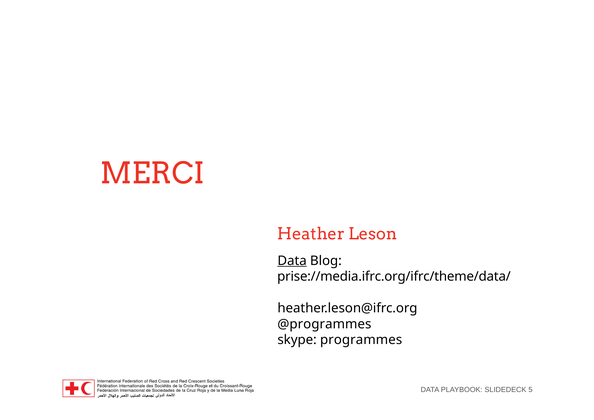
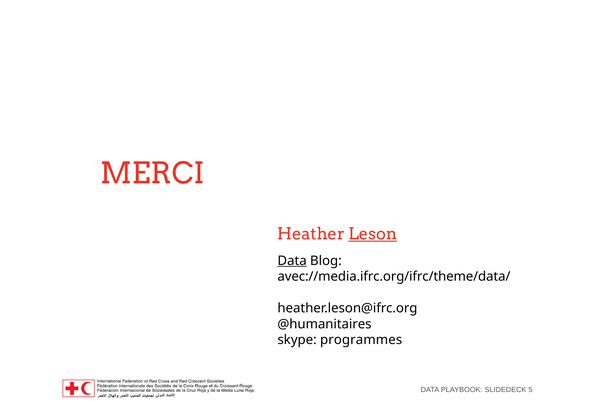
Leson underline: none -> present (373, 234)
prise://media.ifrc.org/ifrc/theme/data/: prise://media.ifrc.org/ifrc/theme/data/ -> avec://media.ifrc.org/ifrc/theme/data/ (394, 277)
@programmes: @programmes -> @humanitaires (325, 324)
